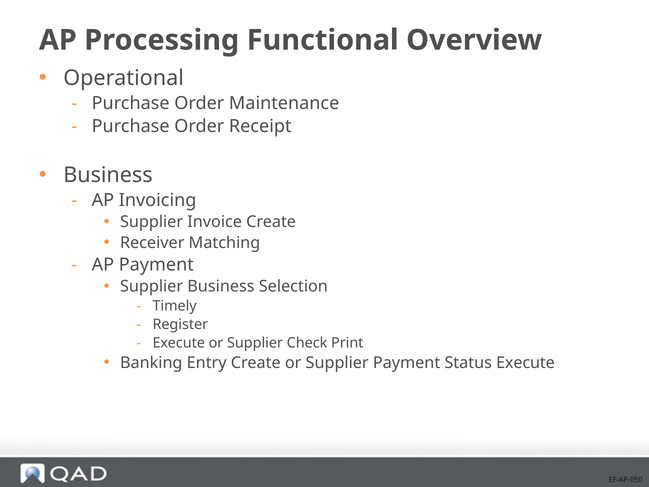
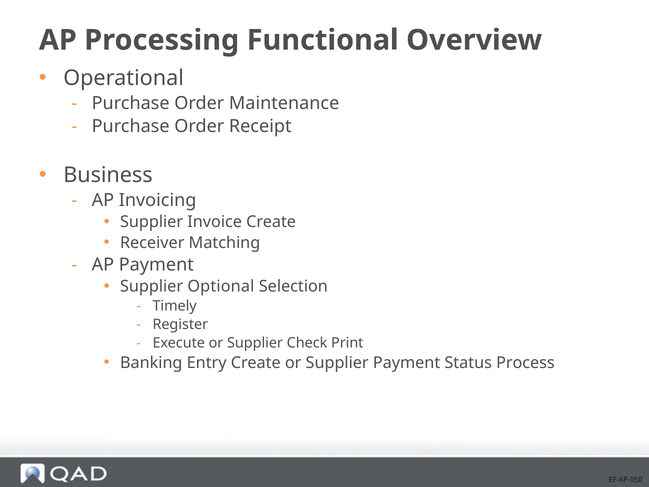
Supplier Business: Business -> Optional (221, 286)
Status Execute: Execute -> Process (525, 363)
